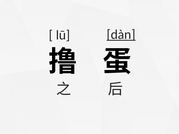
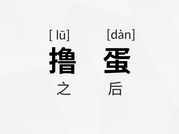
dàn underline: present -> none (121, 35)
